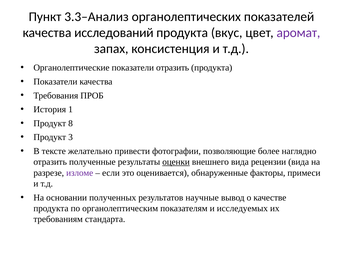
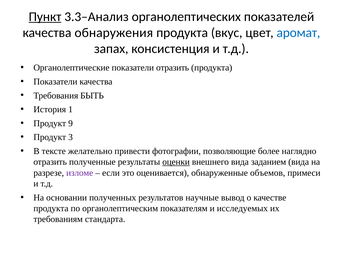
Пункт underline: none -> present (45, 17)
исследований: исследований -> обнаружения (114, 33)
аромат colour: purple -> blue (298, 33)
ПРОБ: ПРОБ -> БЫТЬ (92, 96)
8: 8 -> 9 (71, 123)
рецензии: рецензии -> заданием (269, 162)
факторы: факторы -> объемов (268, 173)
